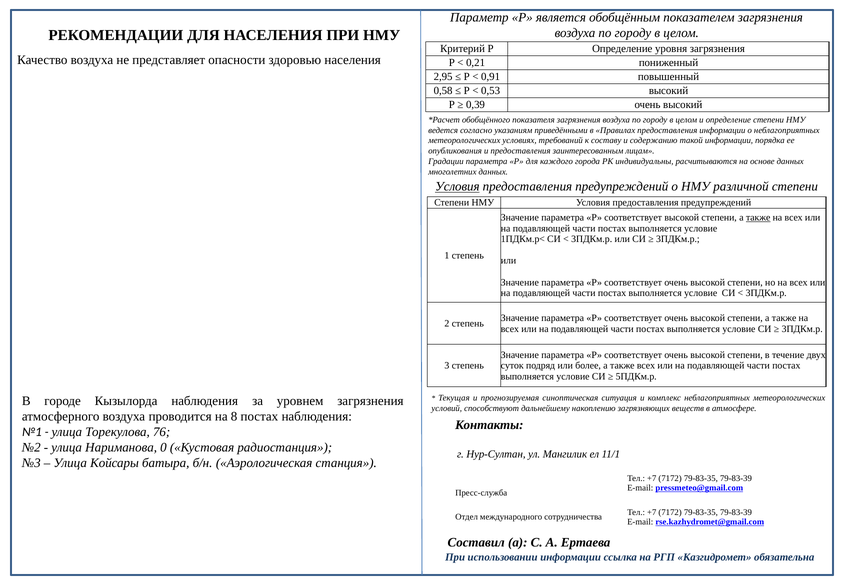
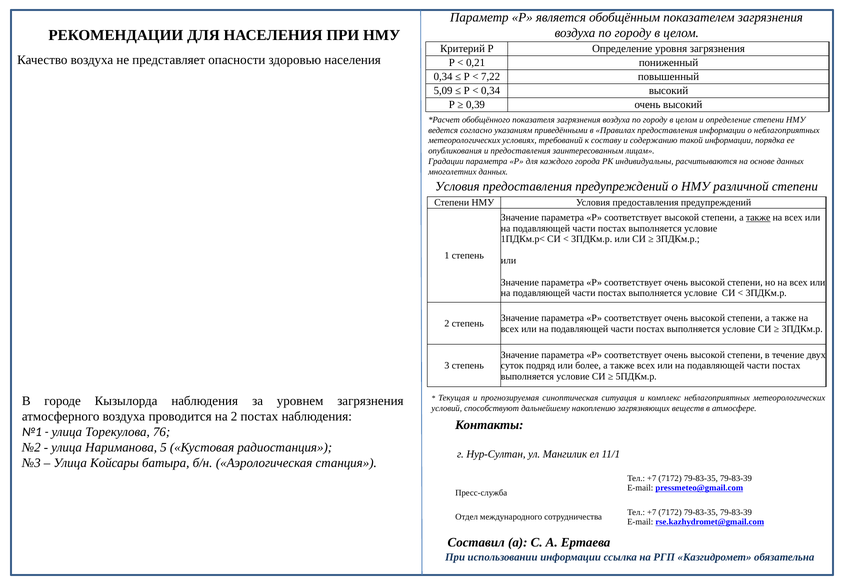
2,95: 2,95 -> 0,34 (443, 77)
0,91: 0,91 -> 7,22 (491, 77)
0,58: 0,58 -> 5,09 (443, 91)
0,53: 0,53 -> 0,34 (491, 91)
Условия underline: present -> none (457, 186)
на 8: 8 -> 2 (234, 416)
0: 0 -> 5 (163, 447)
